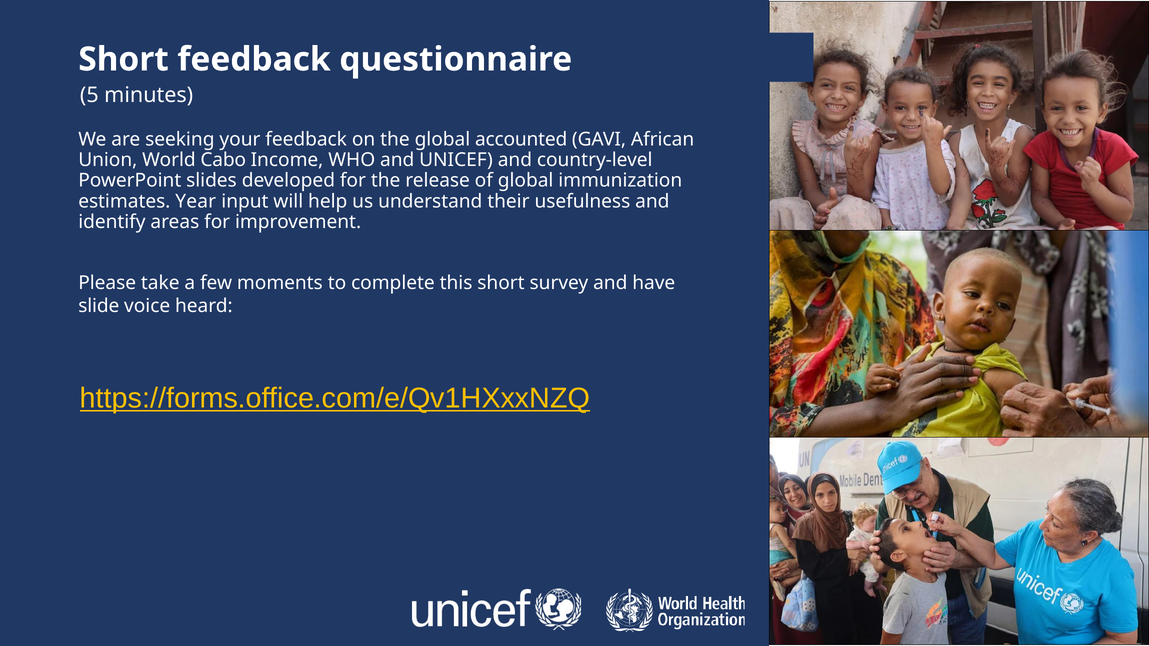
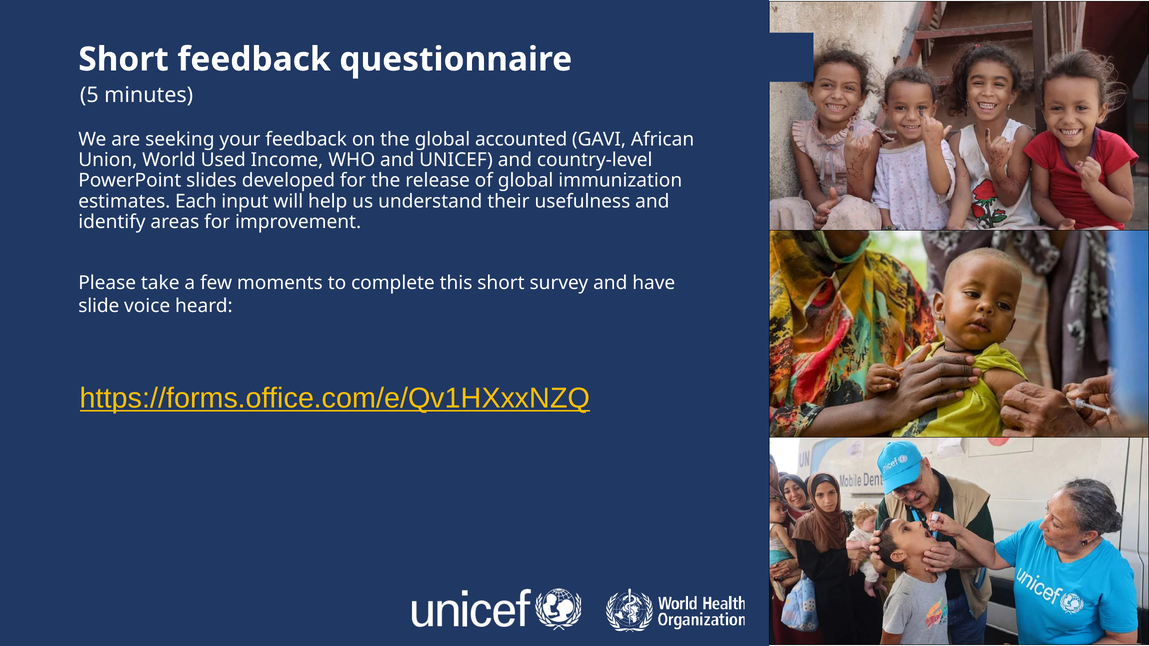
Cabo: Cabo -> Used (223, 160)
Year: Year -> Each (196, 201)
